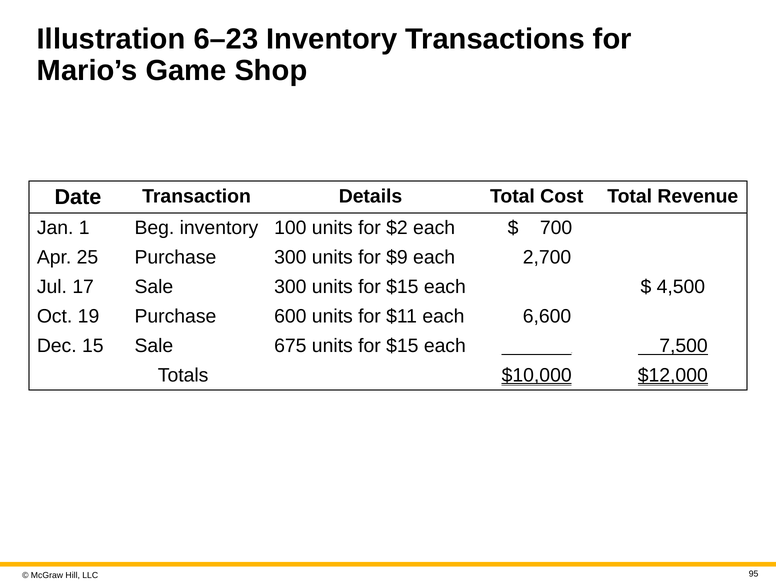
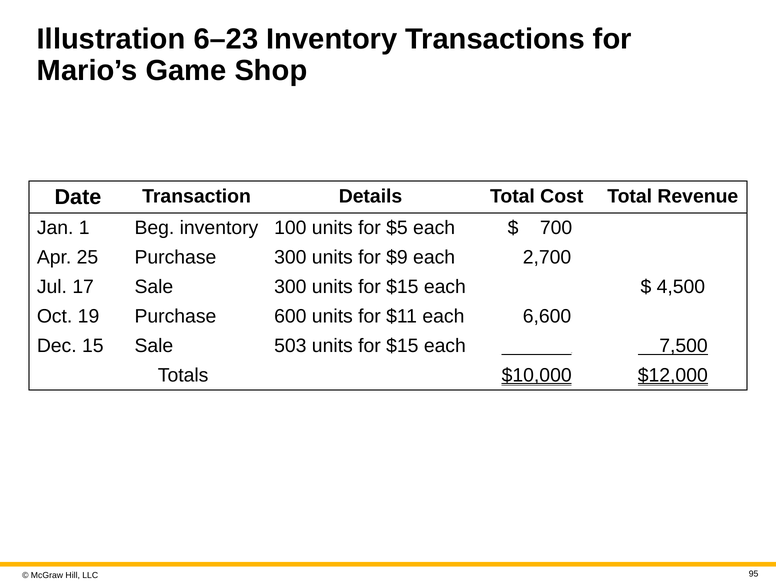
$2: $2 -> $5 (397, 228)
675: 675 -> 503 (290, 346)
